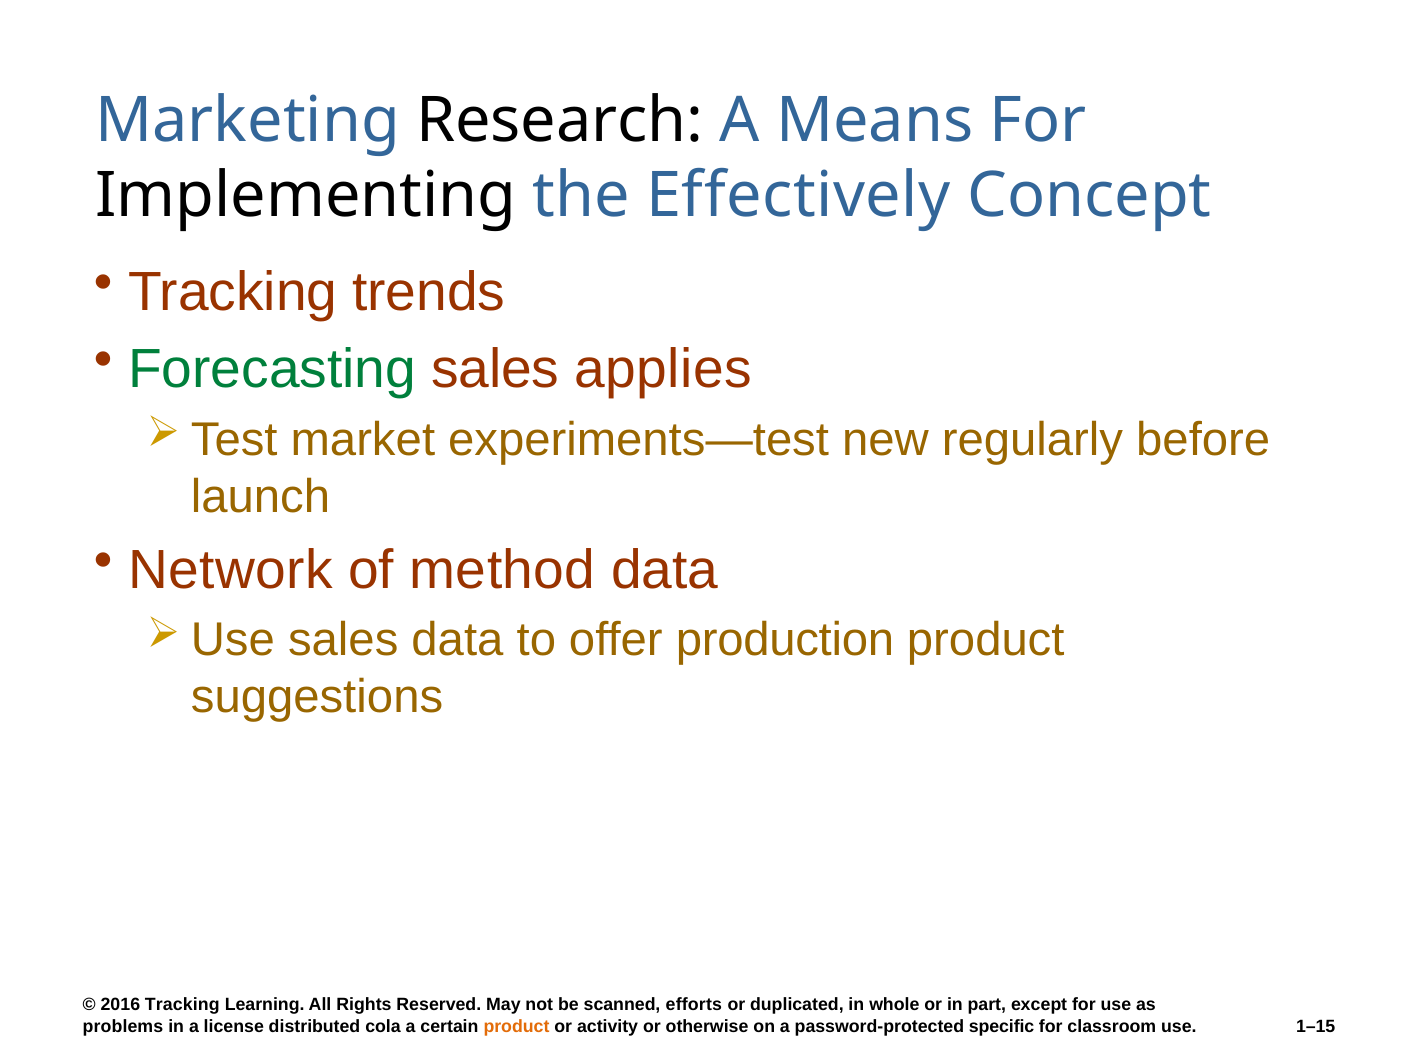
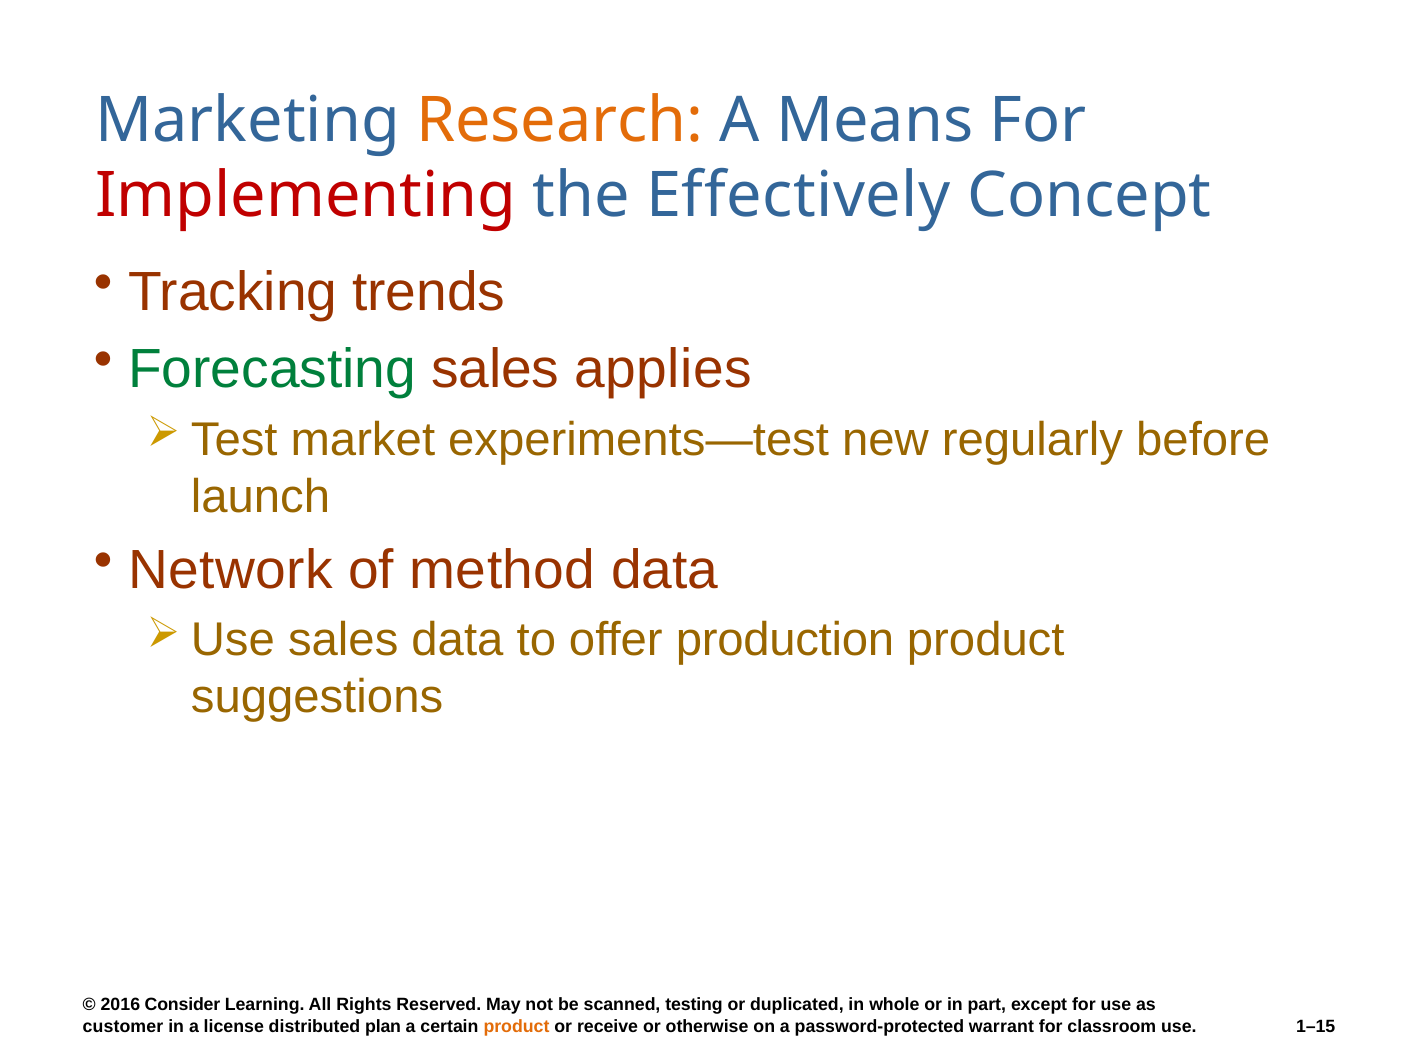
Research colour: black -> orange (560, 120)
Implementing colour: black -> red (306, 196)
2016 Tracking: Tracking -> Consider (182, 1004)
efforts: efforts -> testing (694, 1004)
problems: problems -> customer (123, 1026)
cola: cola -> plan (383, 1026)
activity: activity -> receive (608, 1026)
specific: specific -> warrant (1001, 1026)
